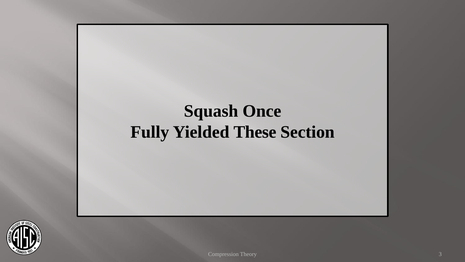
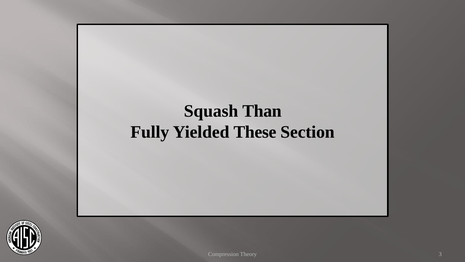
Once: Once -> Than (262, 111)
